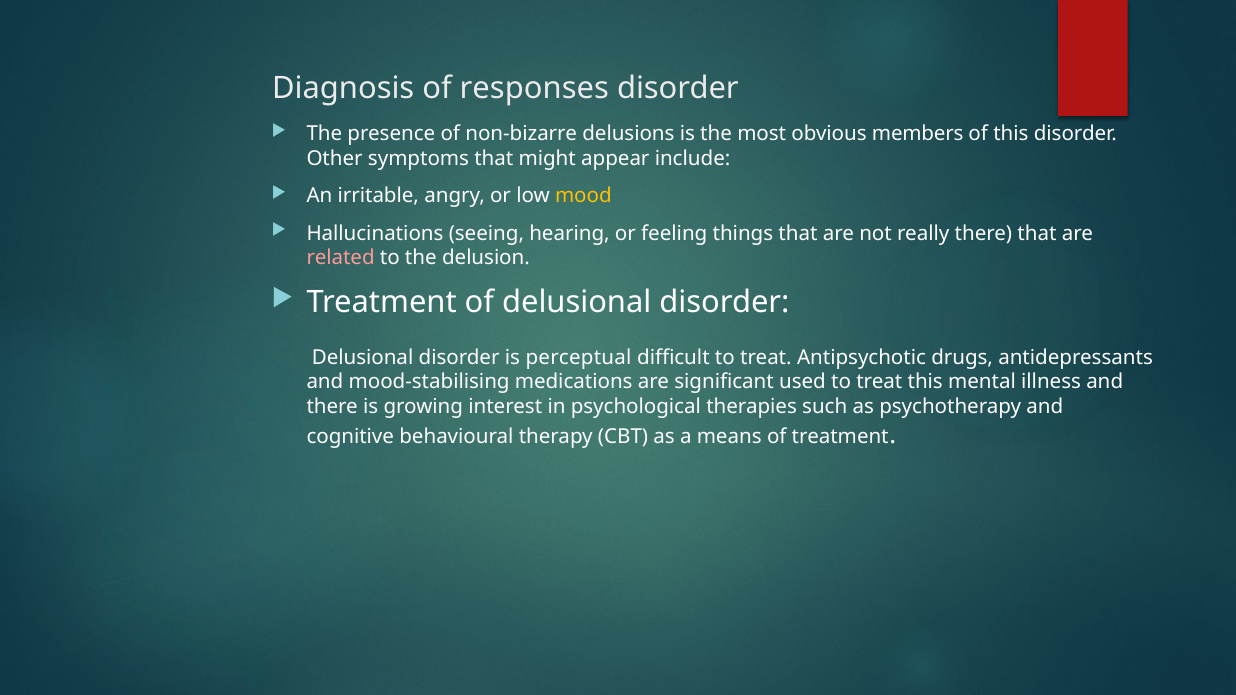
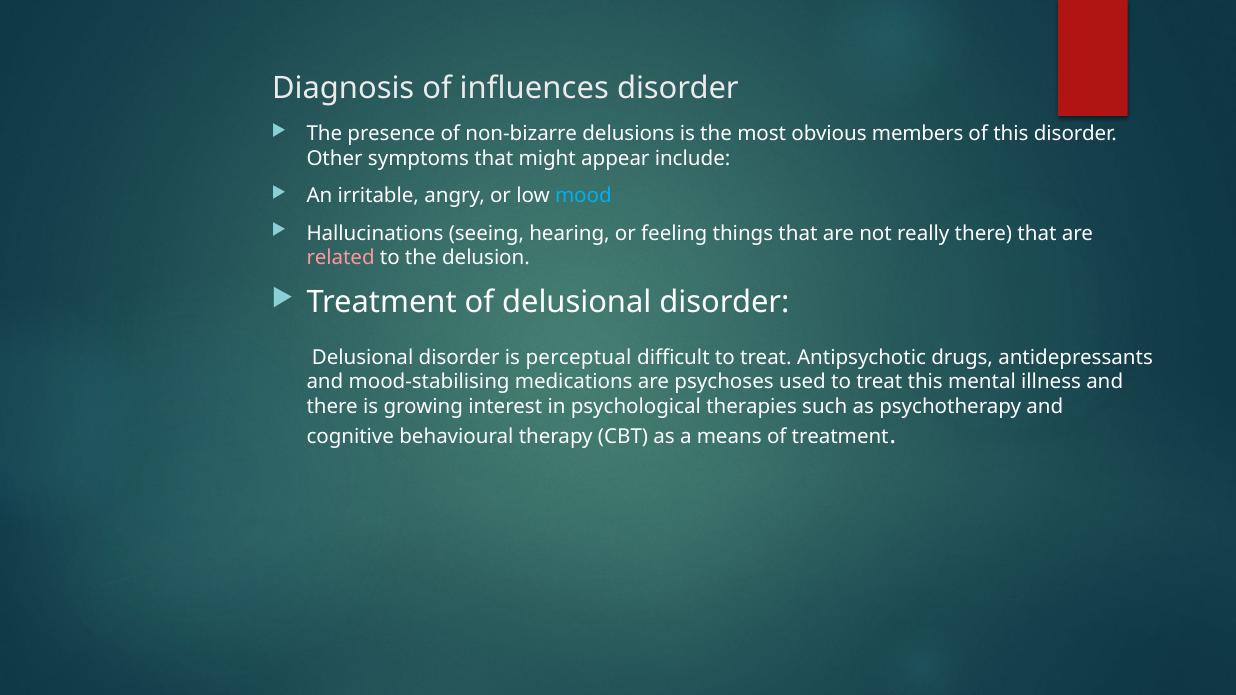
responses: responses -> influences (534, 89)
mood colour: yellow -> light blue (583, 196)
significant: significant -> psychoses (724, 382)
